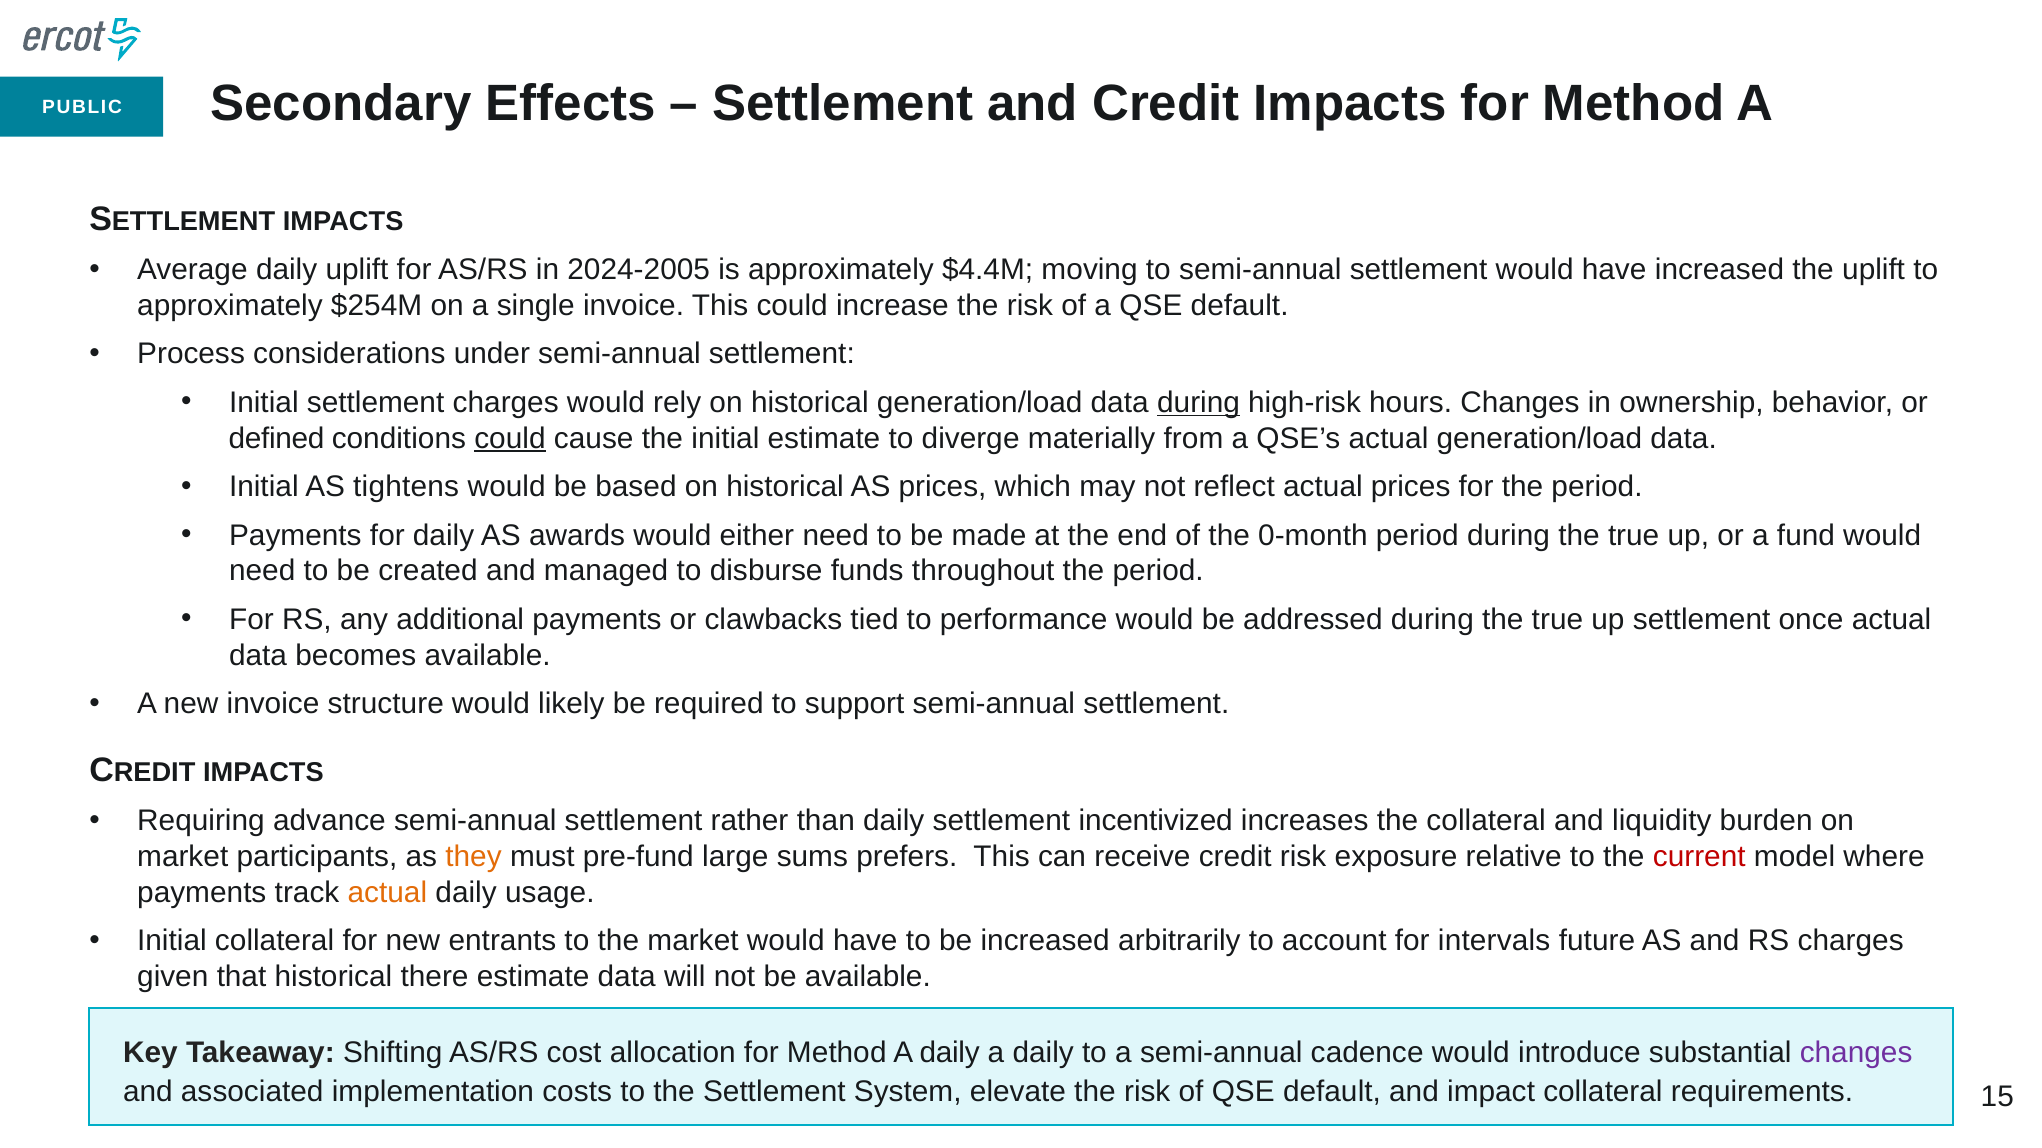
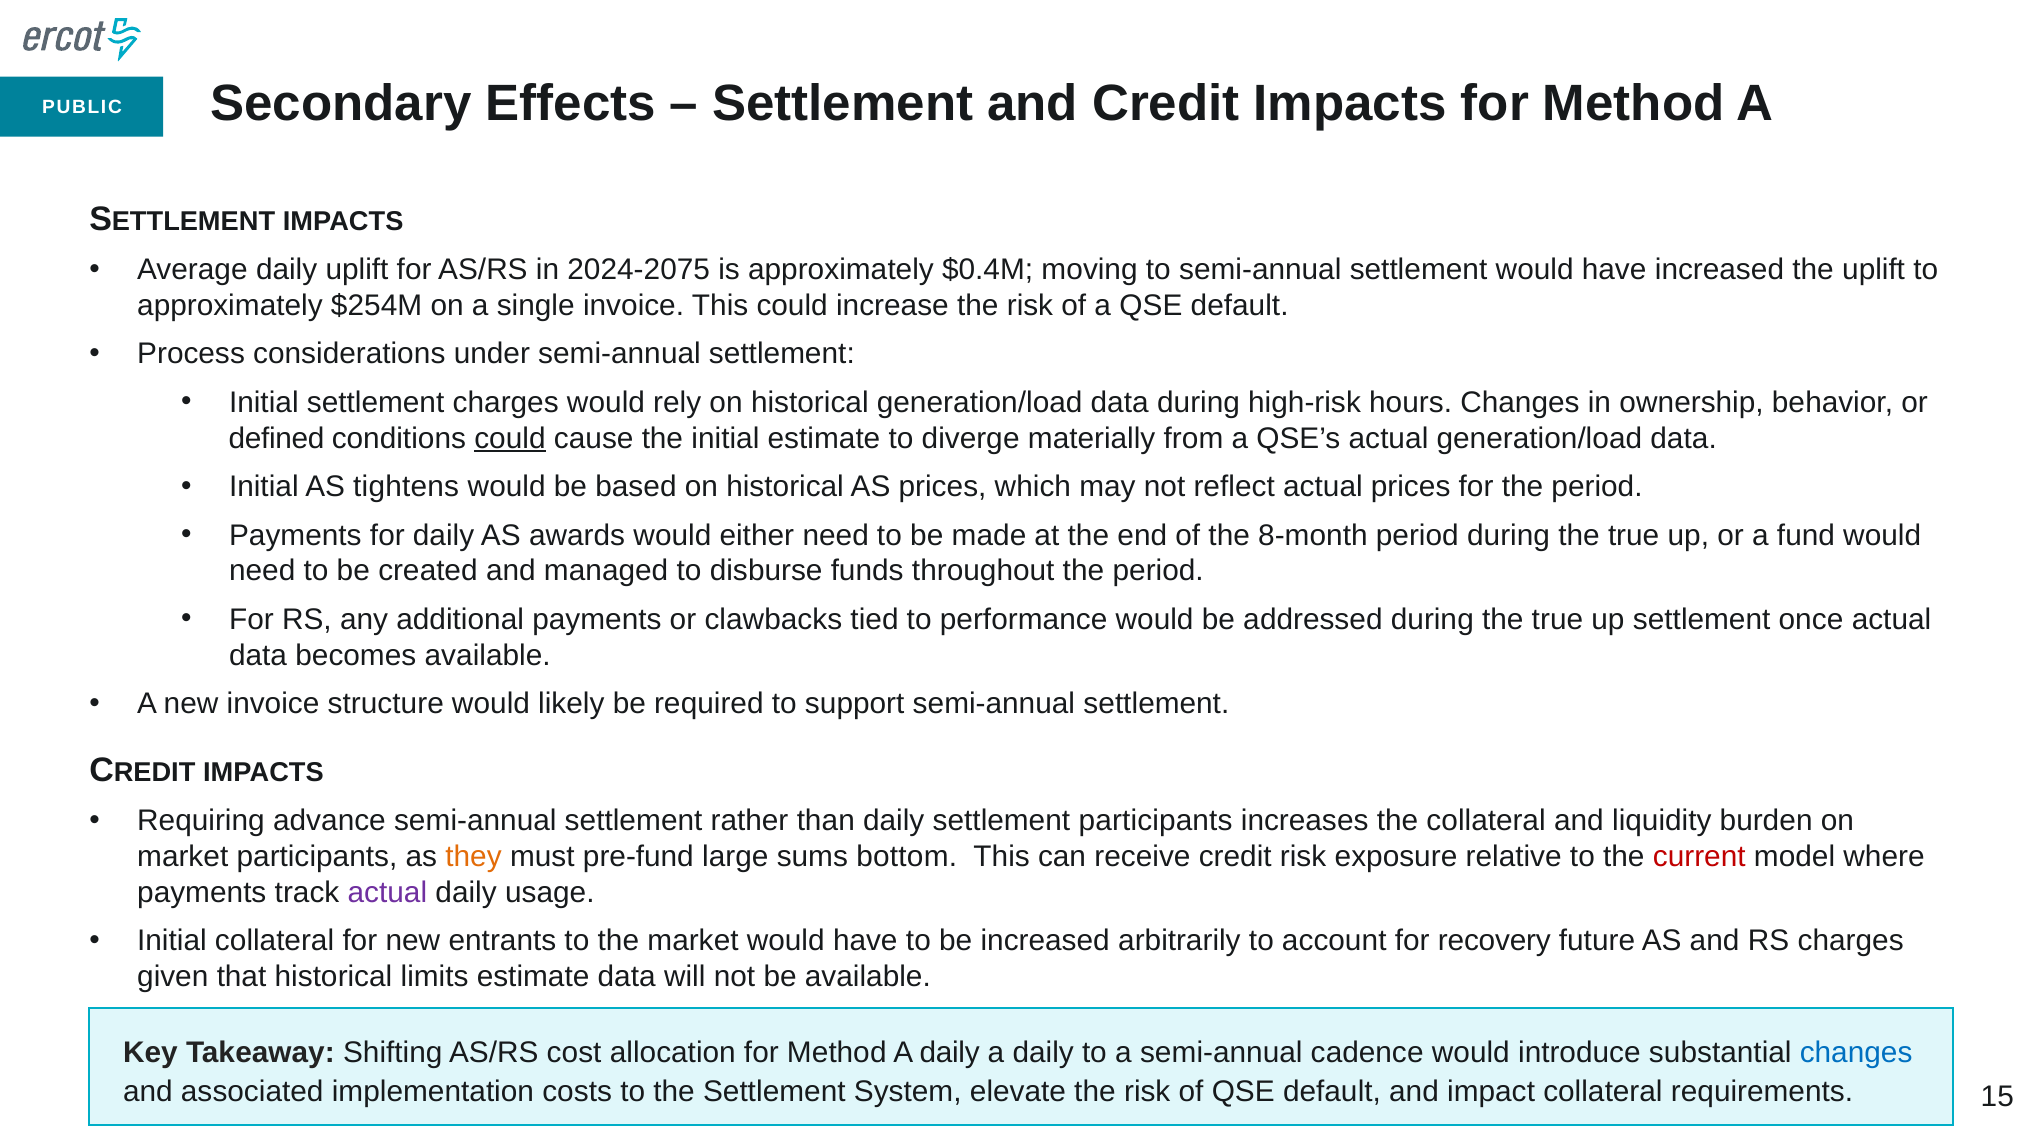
2024-2005: 2024-2005 -> 2024-2075 (639, 270)
$4.4M: $4.4M -> $0.4M (988, 270)
during underline: present -> none (1199, 403)
0-month: 0-month -> 8-month (1313, 536)
settlement incentivized: incentivized -> participants (1156, 821)
prefers: prefers -> bottom (907, 857)
actual colour: orange -> purple (387, 893)
intervals: intervals -> recovery (1494, 941)
there: there -> limits (435, 977)
changes colour: purple -> blue (1856, 1053)
